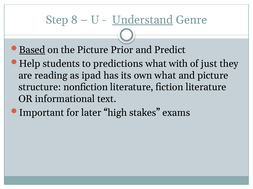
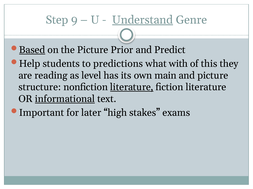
8: 8 -> 9 (74, 20)
just: just -> this (209, 64)
ipad: ipad -> level (91, 76)
own what: what -> main (165, 76)
literature underline: none -> present (132, 88)
informational underline: none -> present (65, 99)
